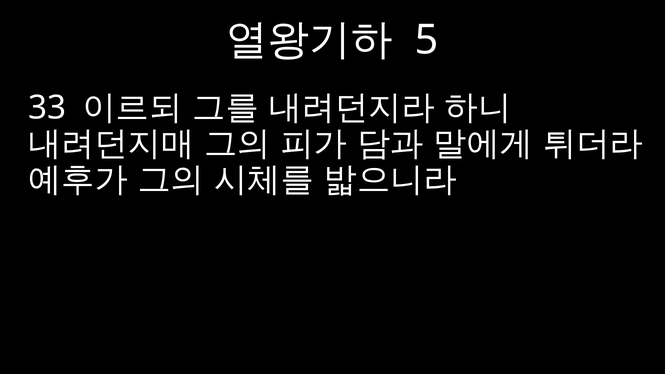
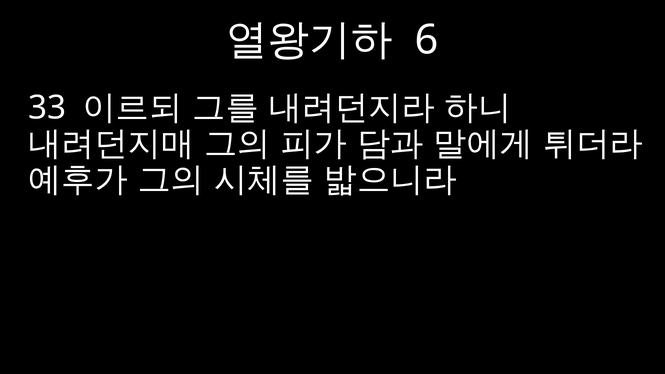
5: 5 -> 6 (427, 40)
